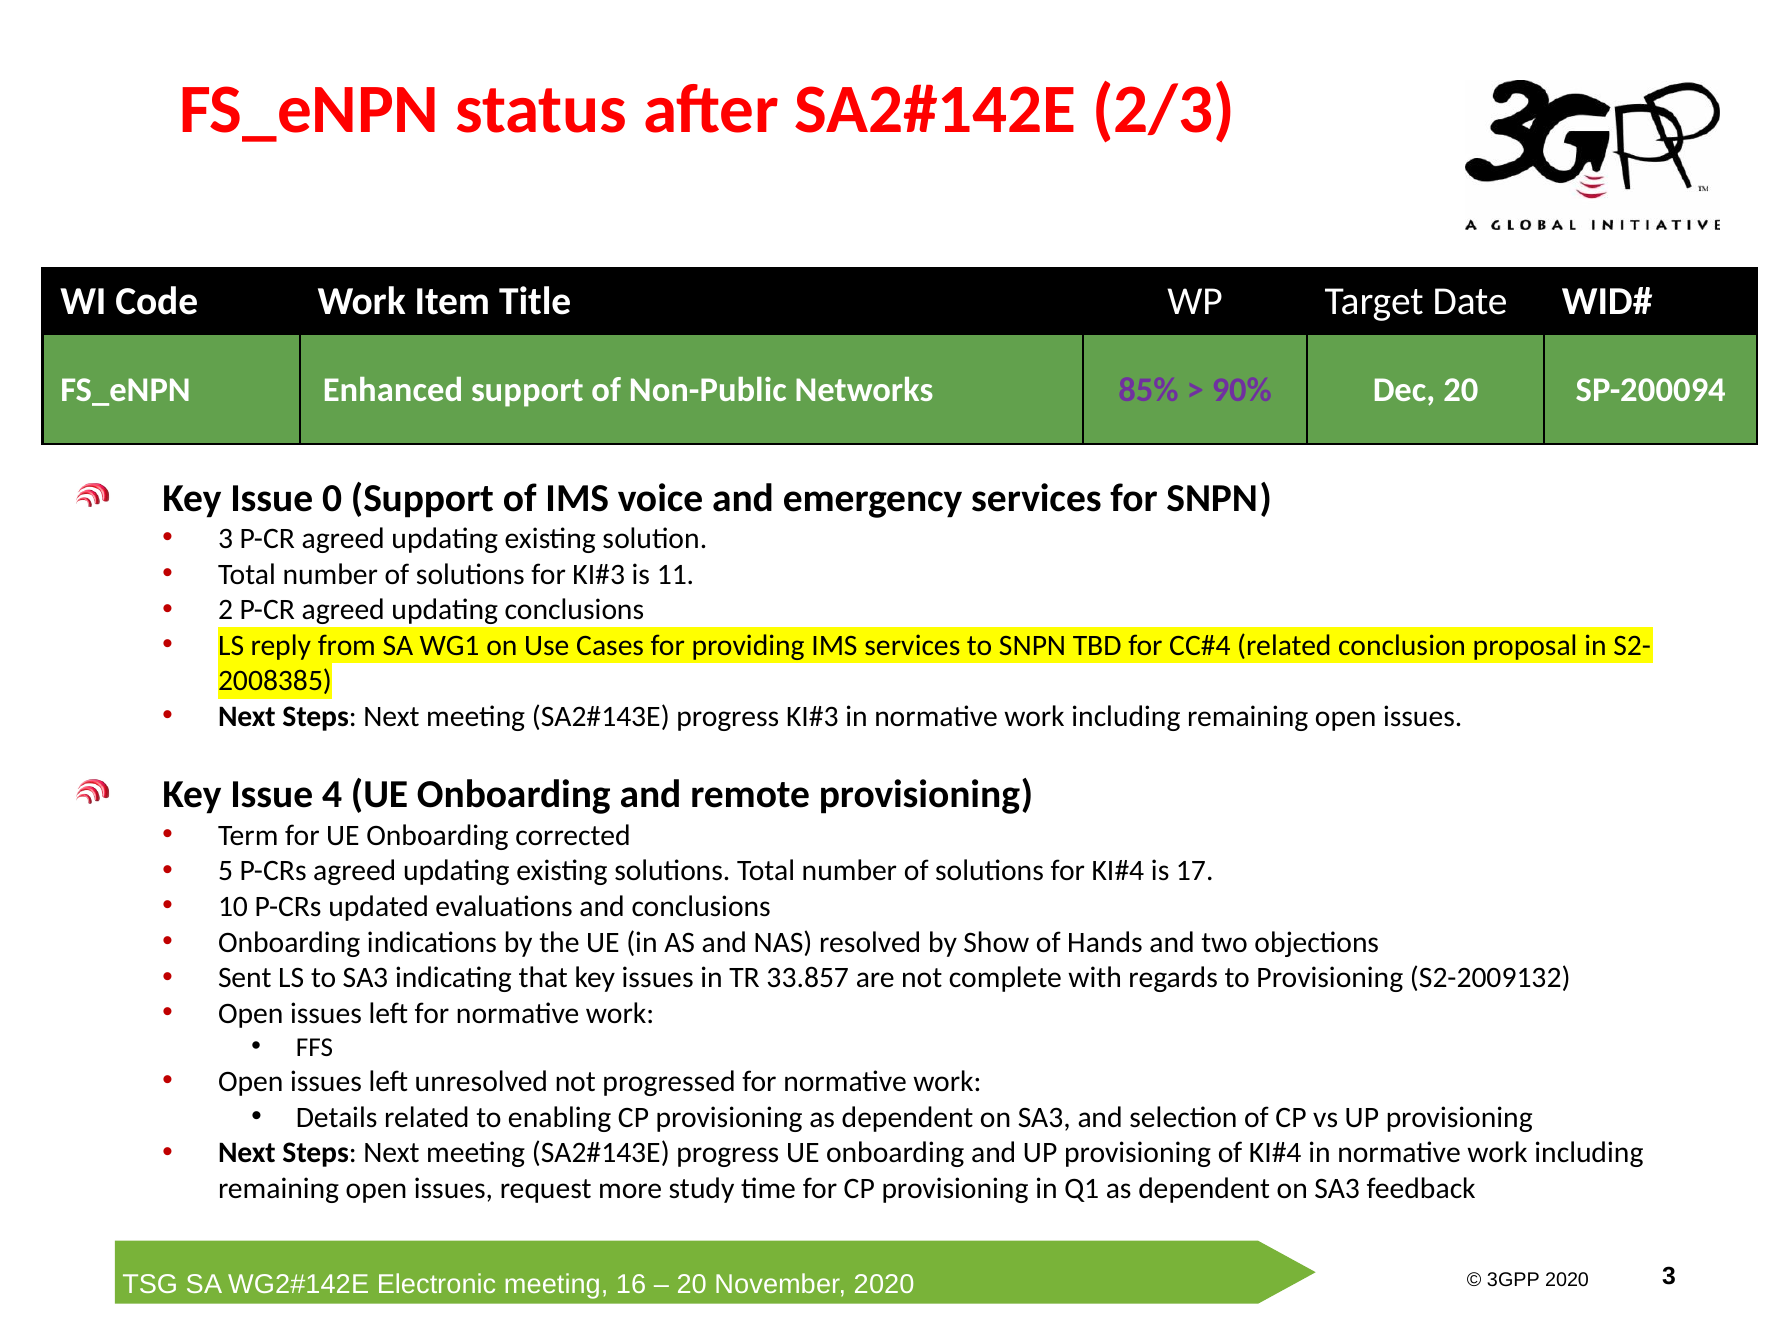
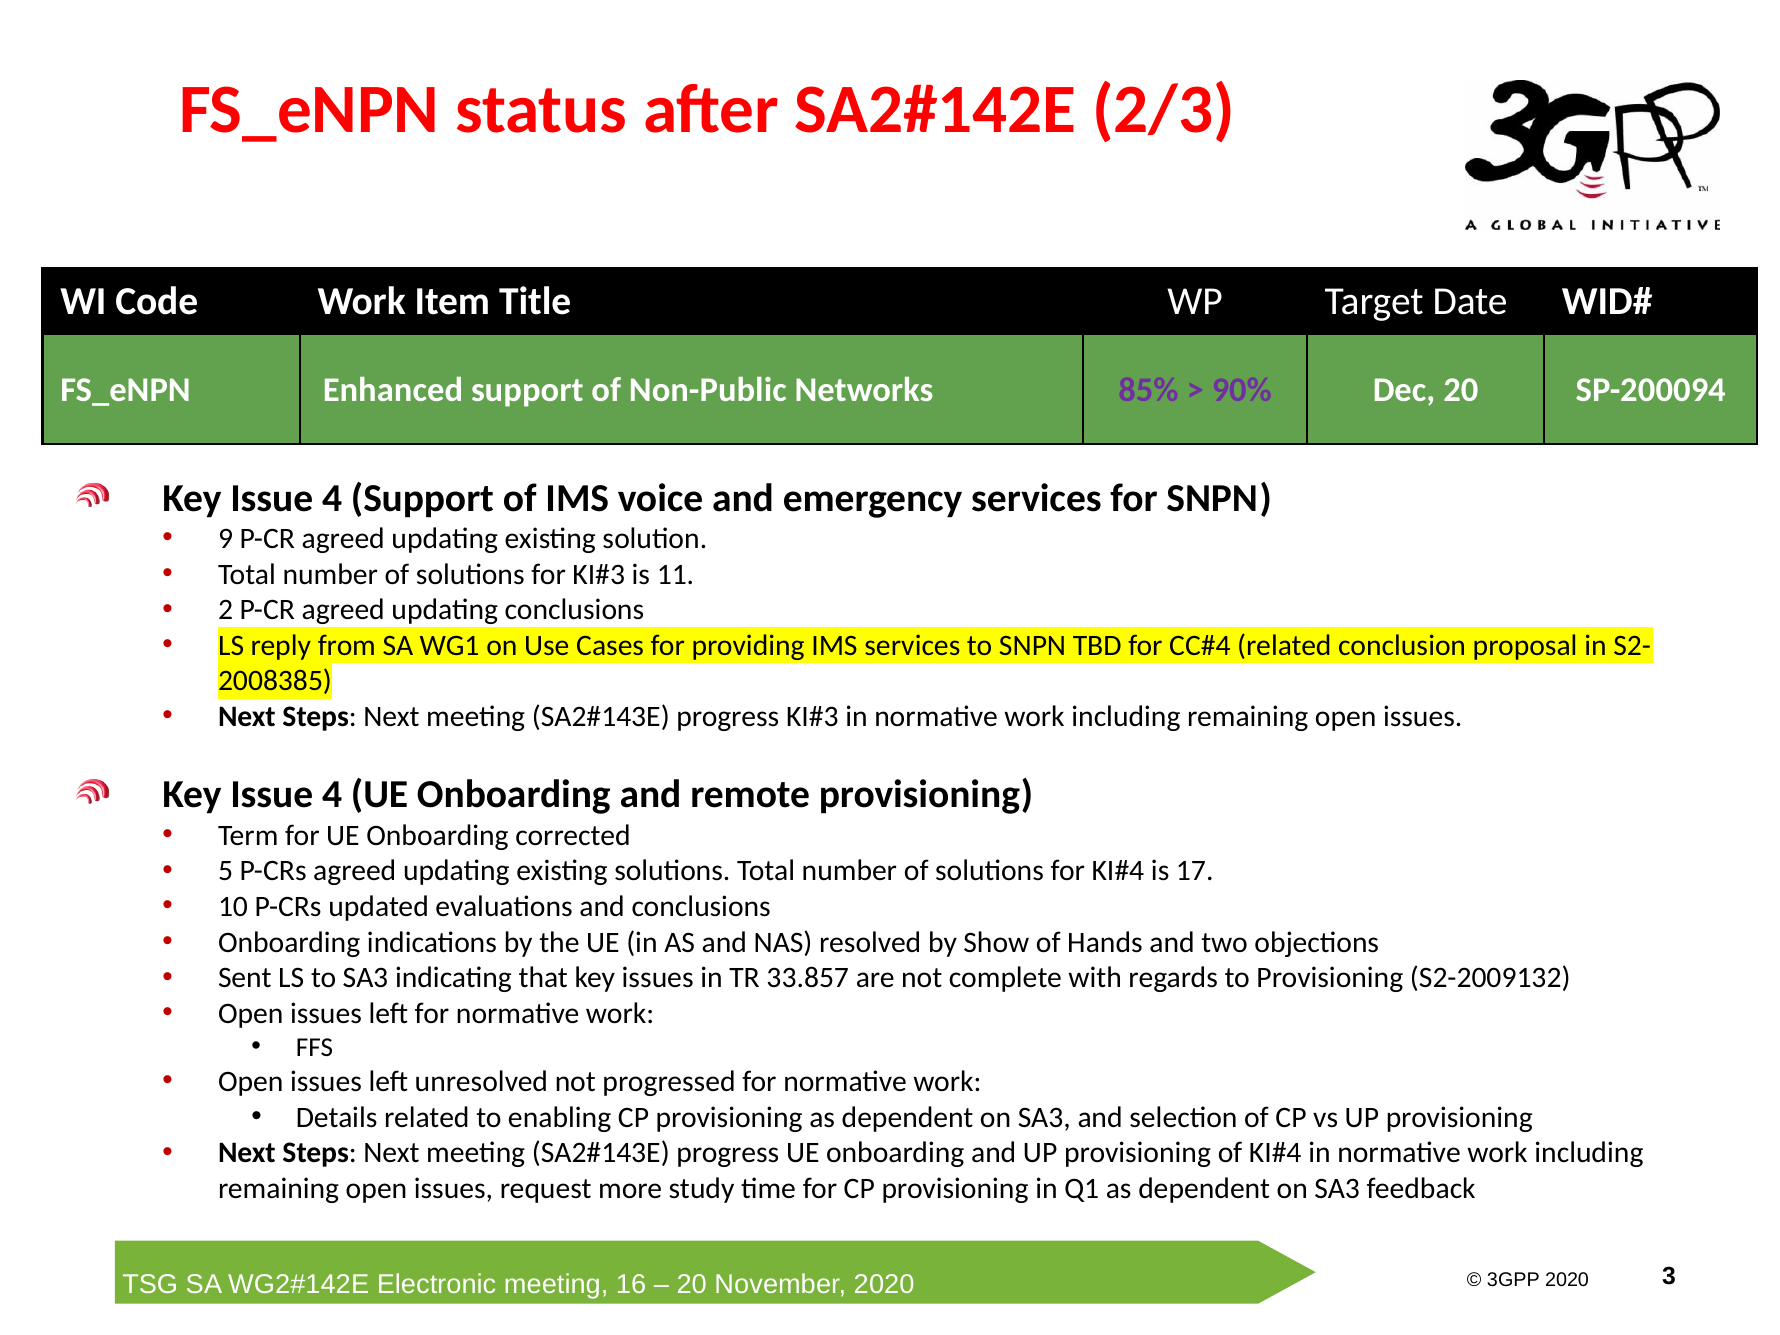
0: 0 -> 4 (332, 498)
3: 3 -> 9 (226, 539)
